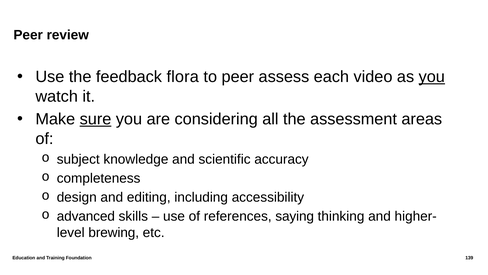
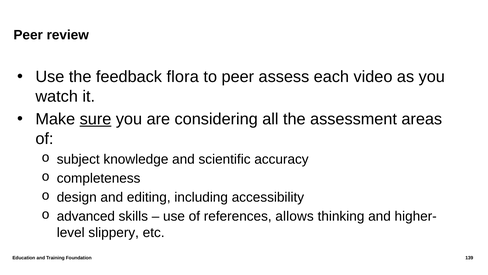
you underline: present -> none (432, 77)
saying: saying -> allows (295, 216)
brewing: brewing -> slippery (114, 232)
